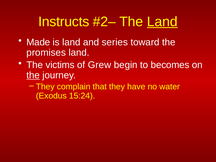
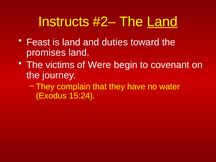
Made: Made -> Feast (38, 42)
series: series -> duties (115, 42)
Grew: Grew -> Were (100, 65)
becomes: becomes -> covenant (170, 65)
the underline: present -> none (33, 75)
